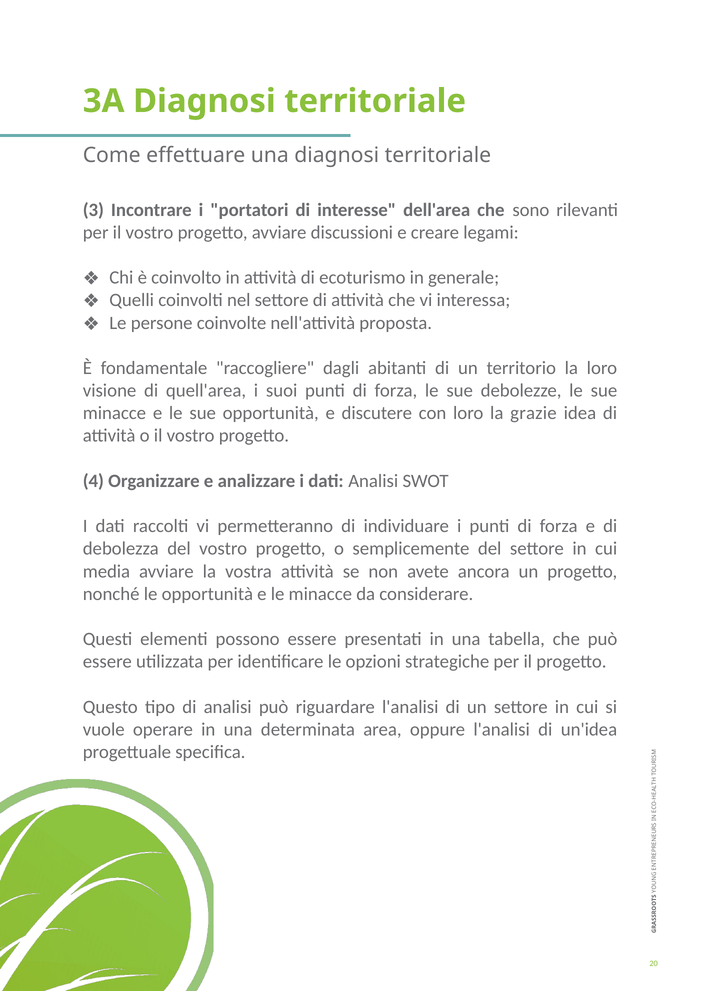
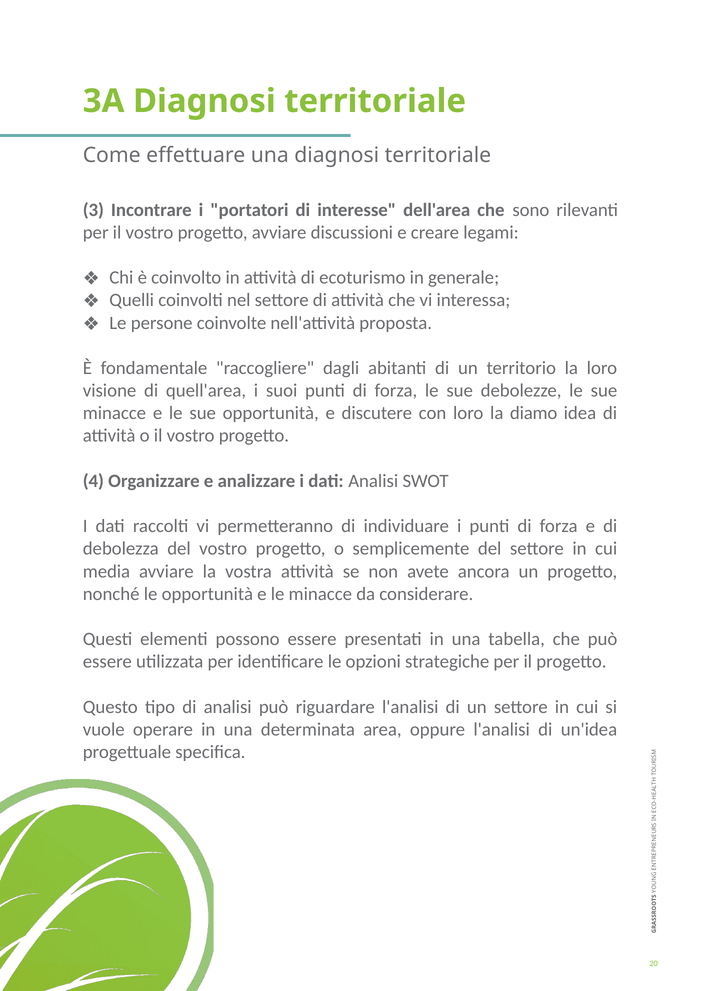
grazie: grazie -> diamo (534, 413)
